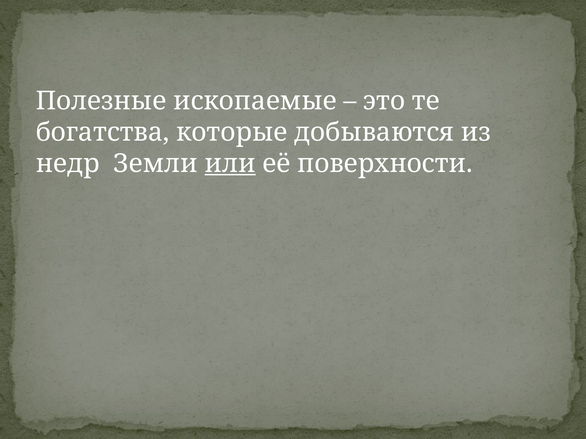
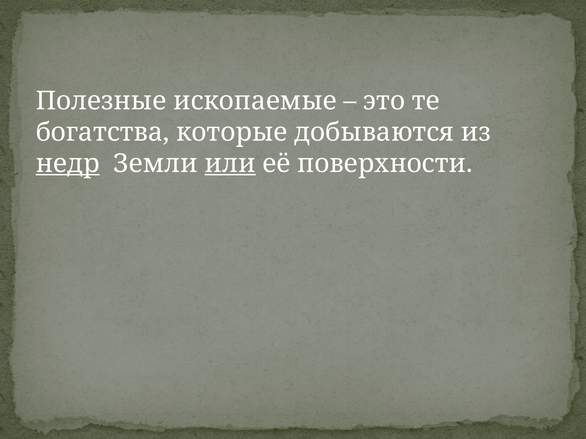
недр underline: none -> present (68, 164)
